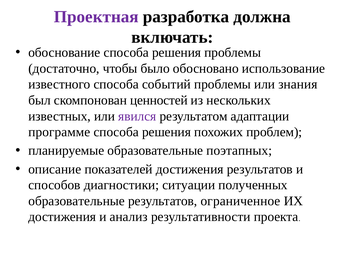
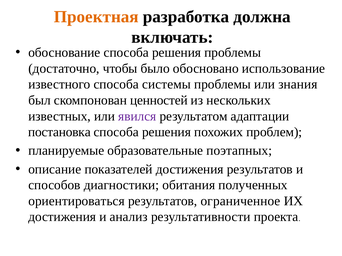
Проектная colour: purple -> orange (96, 17)
событий: событий -> системы (166, 85)
программе: программе -> постановка (59, 132)
ситуации: ситуации -> обитания (189, 185)
образовательные: образовательные -> ориентироваться (77, 201)
